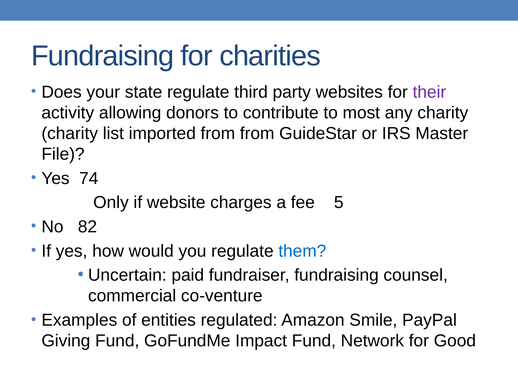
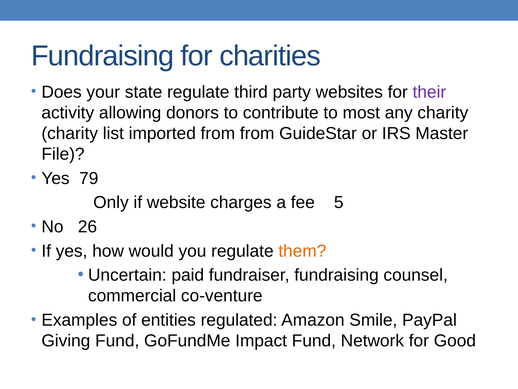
74: 74 -> 79 (89, 178)
82: 82 -> 26 (87, 227)
them colour: blue -> orange (302, 251)
